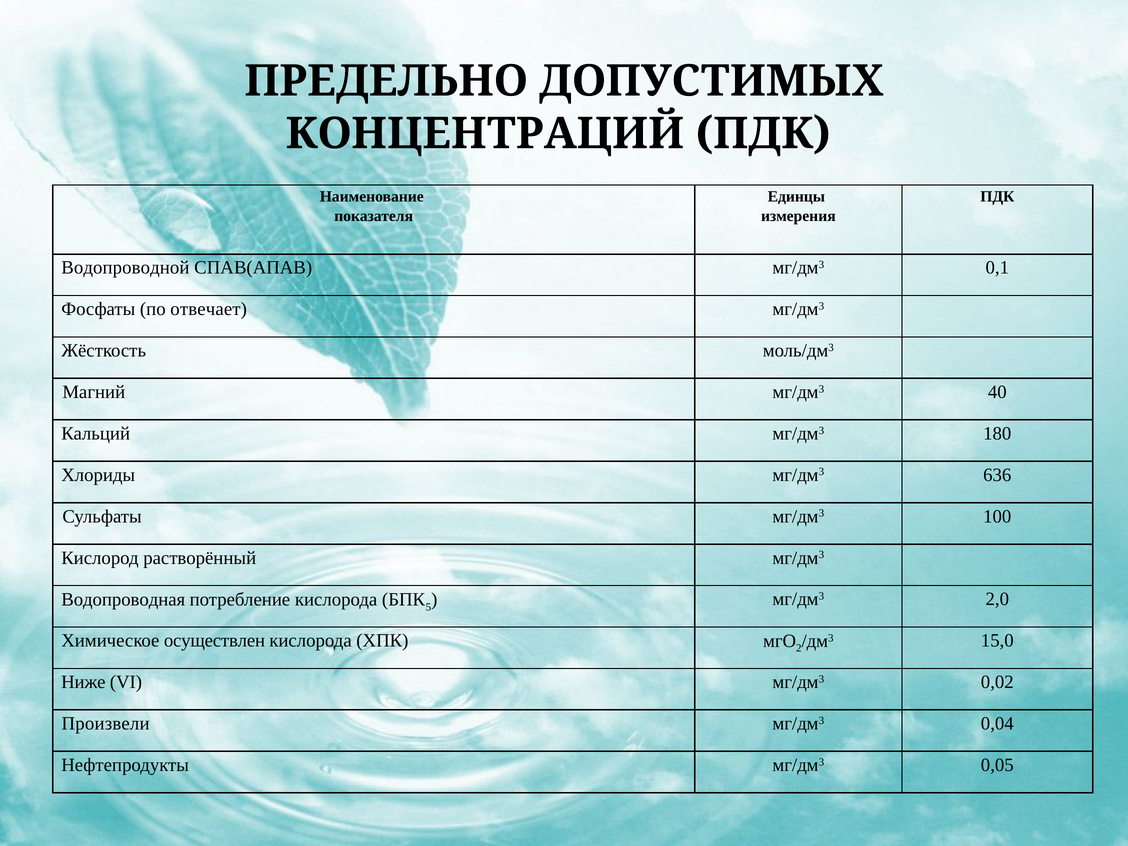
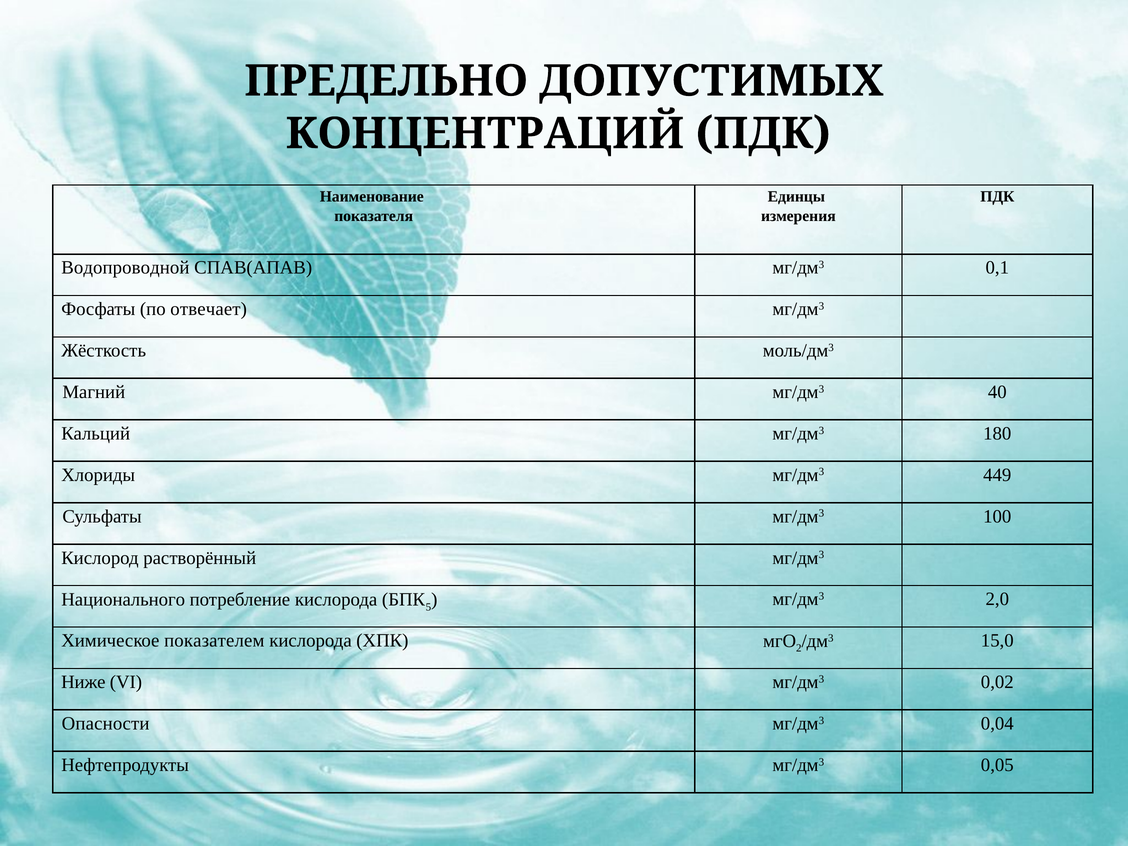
636: 636 -> 449 (997, 475)
Водопроводная: Водопроводная -> Национального (123, 600)
осуществлен: осуществлен -> показателем (214, 641)
Произвели: Произвели -> Опасности (106, 724)
